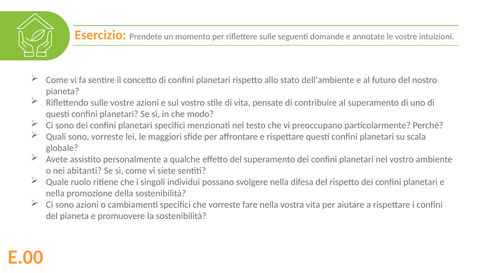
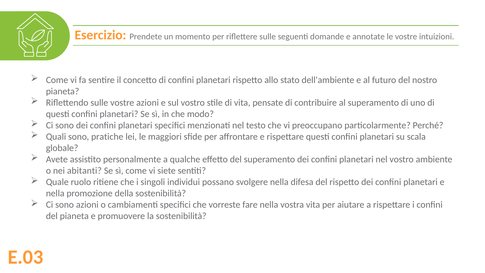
sono vorreste: vorreste -> pratiche (107, 137)
E.00: E.00 -> E.03 (26, 257)
